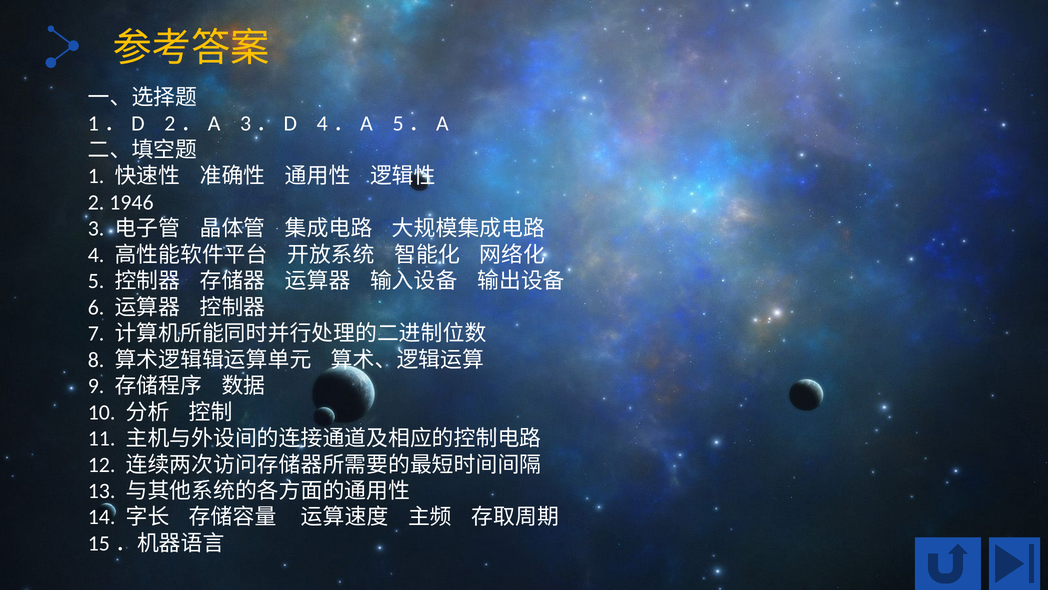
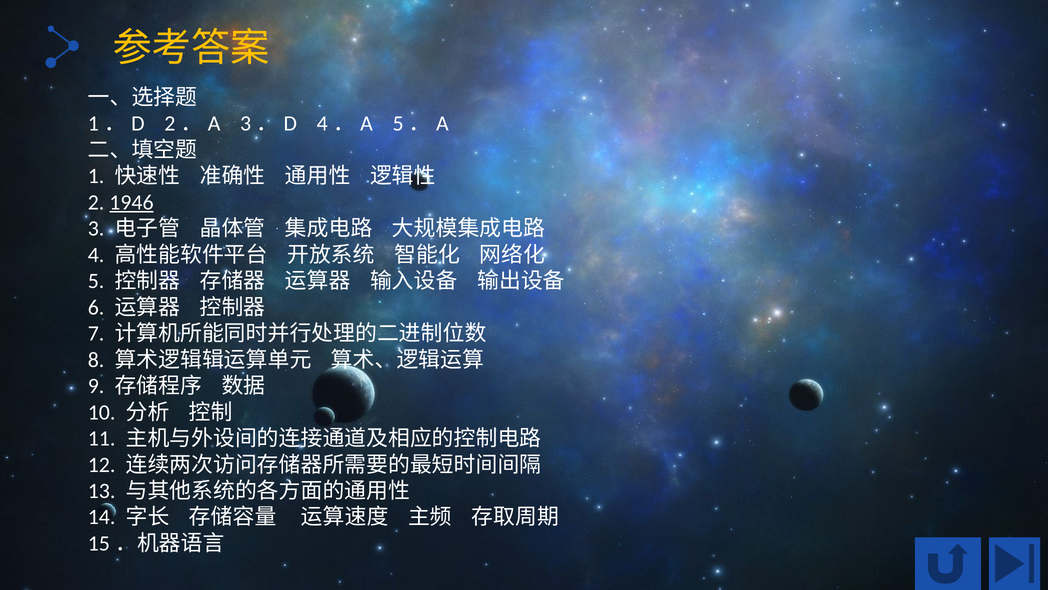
1946 underline: none -> present (131, 202)
